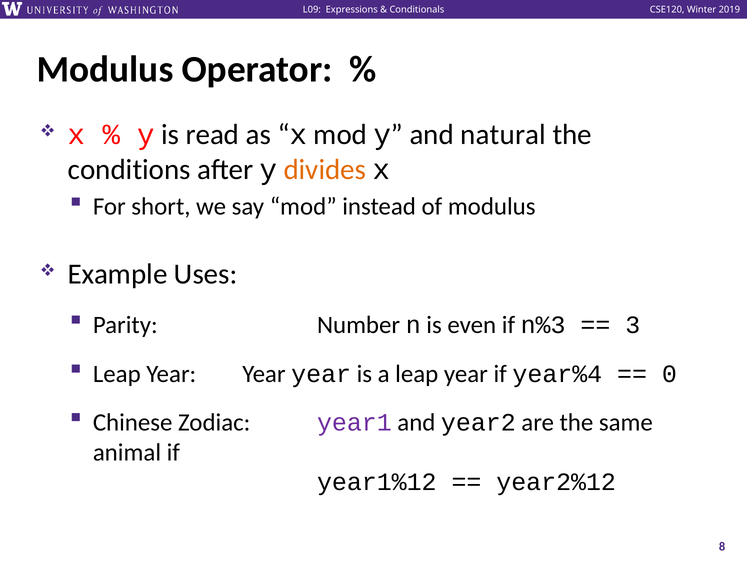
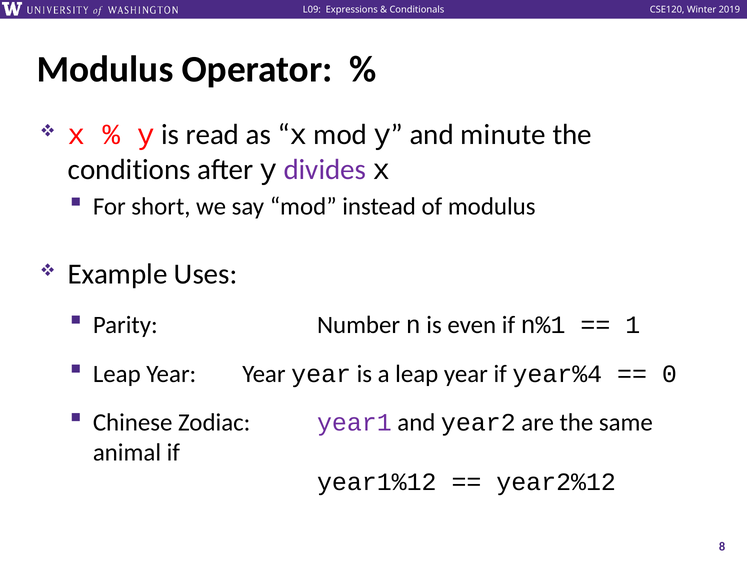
natural: natural -> minute (503, 134)
divides colour: orange -> purple (325, 169)
n%3: n%3 -> n%1 (543, 325)
3: 3 -> 1 (633, 325)
